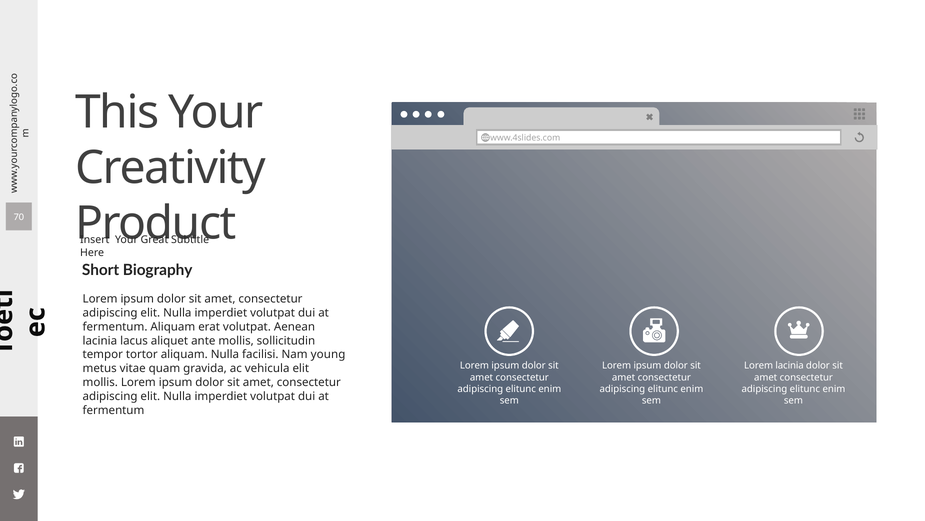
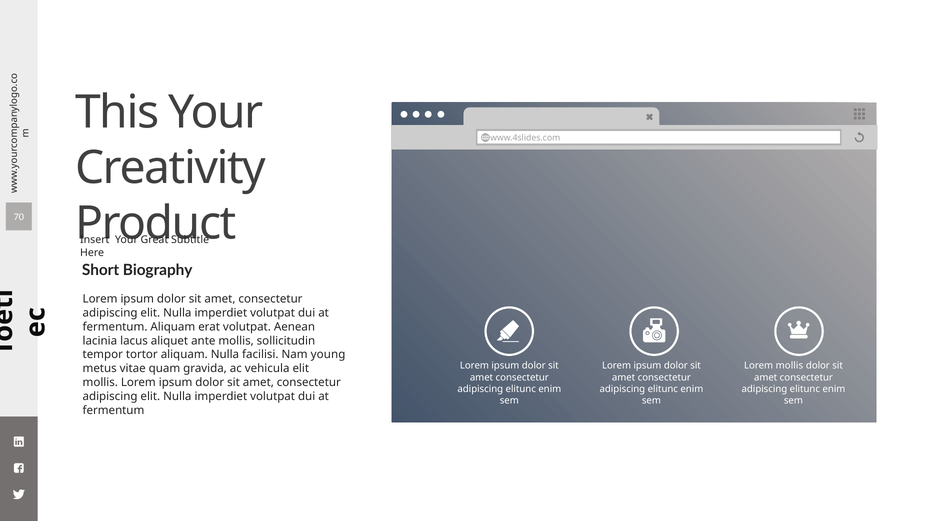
Lorem lacinia: lacinia -> mollis (789, 365)
